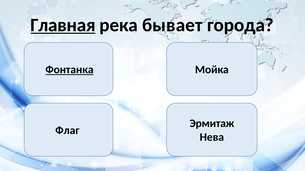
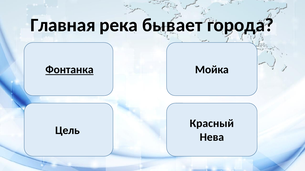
Главная underline: present -> none (63, 25)
Эрмитаж: Эрмитаж -> Красный (212, 124)
Флаг: Флаг -> Цель (67, 131)
